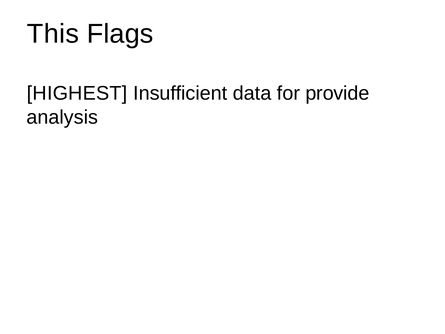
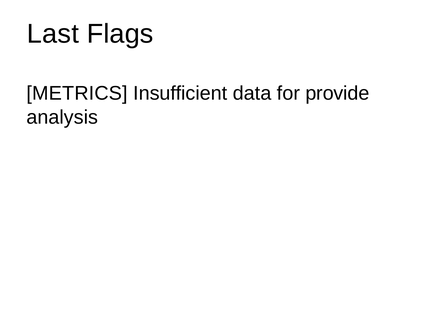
This: This -> Last (53, 34)
HIGHEST: HIGHEST -> METRICS (77, 93)
